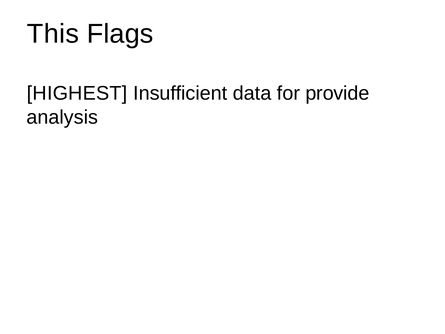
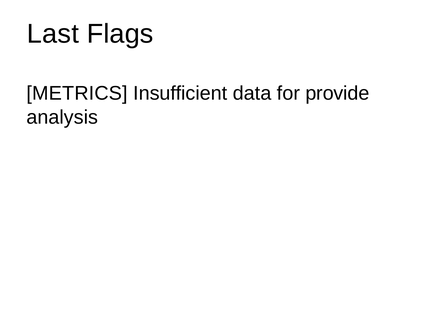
This: This -> Last (53, 34)
HIGHEST: HIGHEST -> METRICS (77, 93)
